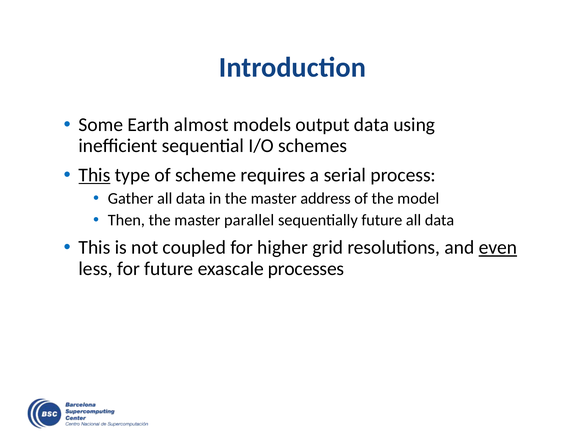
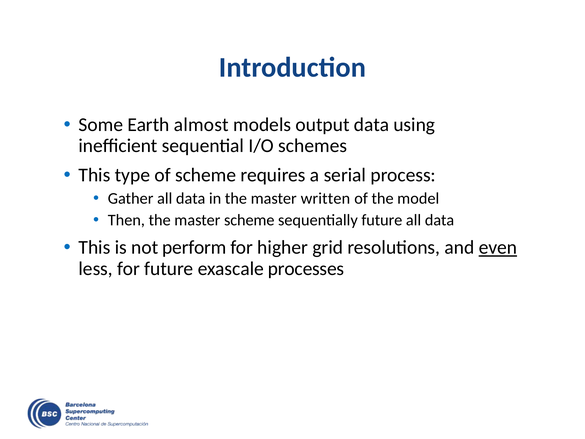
This underline: present -> none (94, 175)
address: address -> written (325, 198)
master parallel: parallel -> scheme (249, 220)
coupled: coupled -> perform (194, 247)
